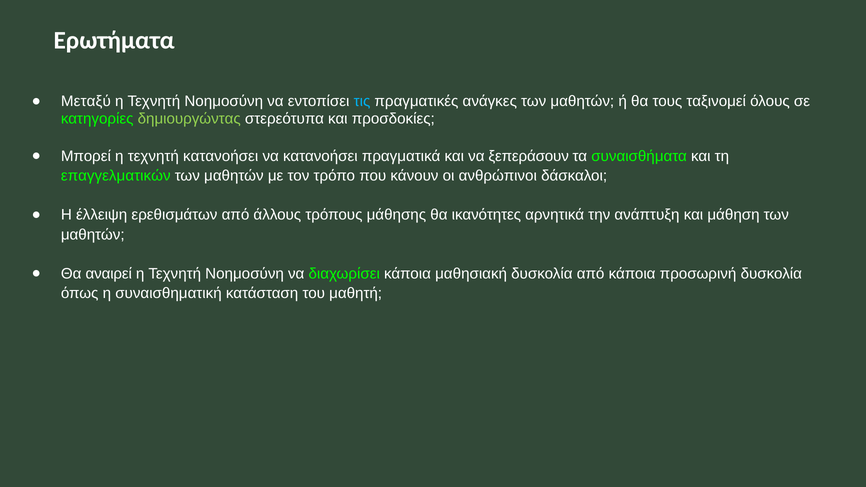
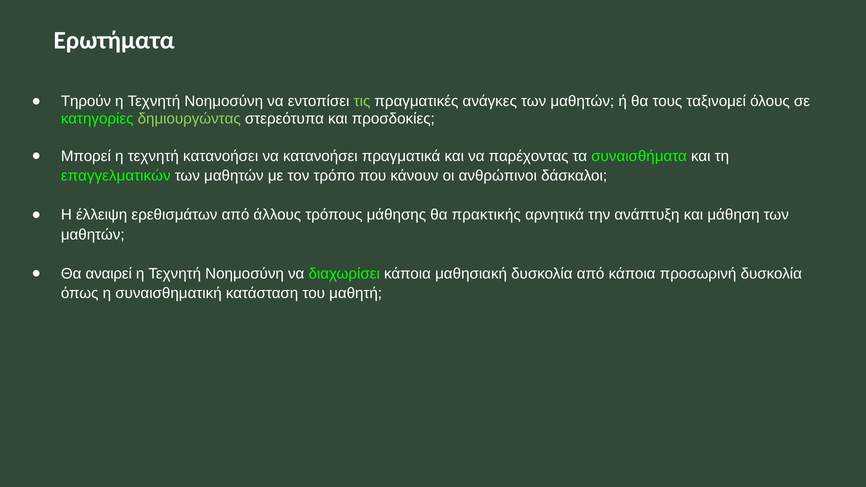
Μεταξύ: Μεταξύ -> Τηρούν (86, 101)
τις colour: light blue -> light green (362, 101)
ξεπεράσουν: ξεπεράσουν -> παρέχοντας (529, 156)
ικανότητες: ικανότητες -> πρακτικής (486, 215)
